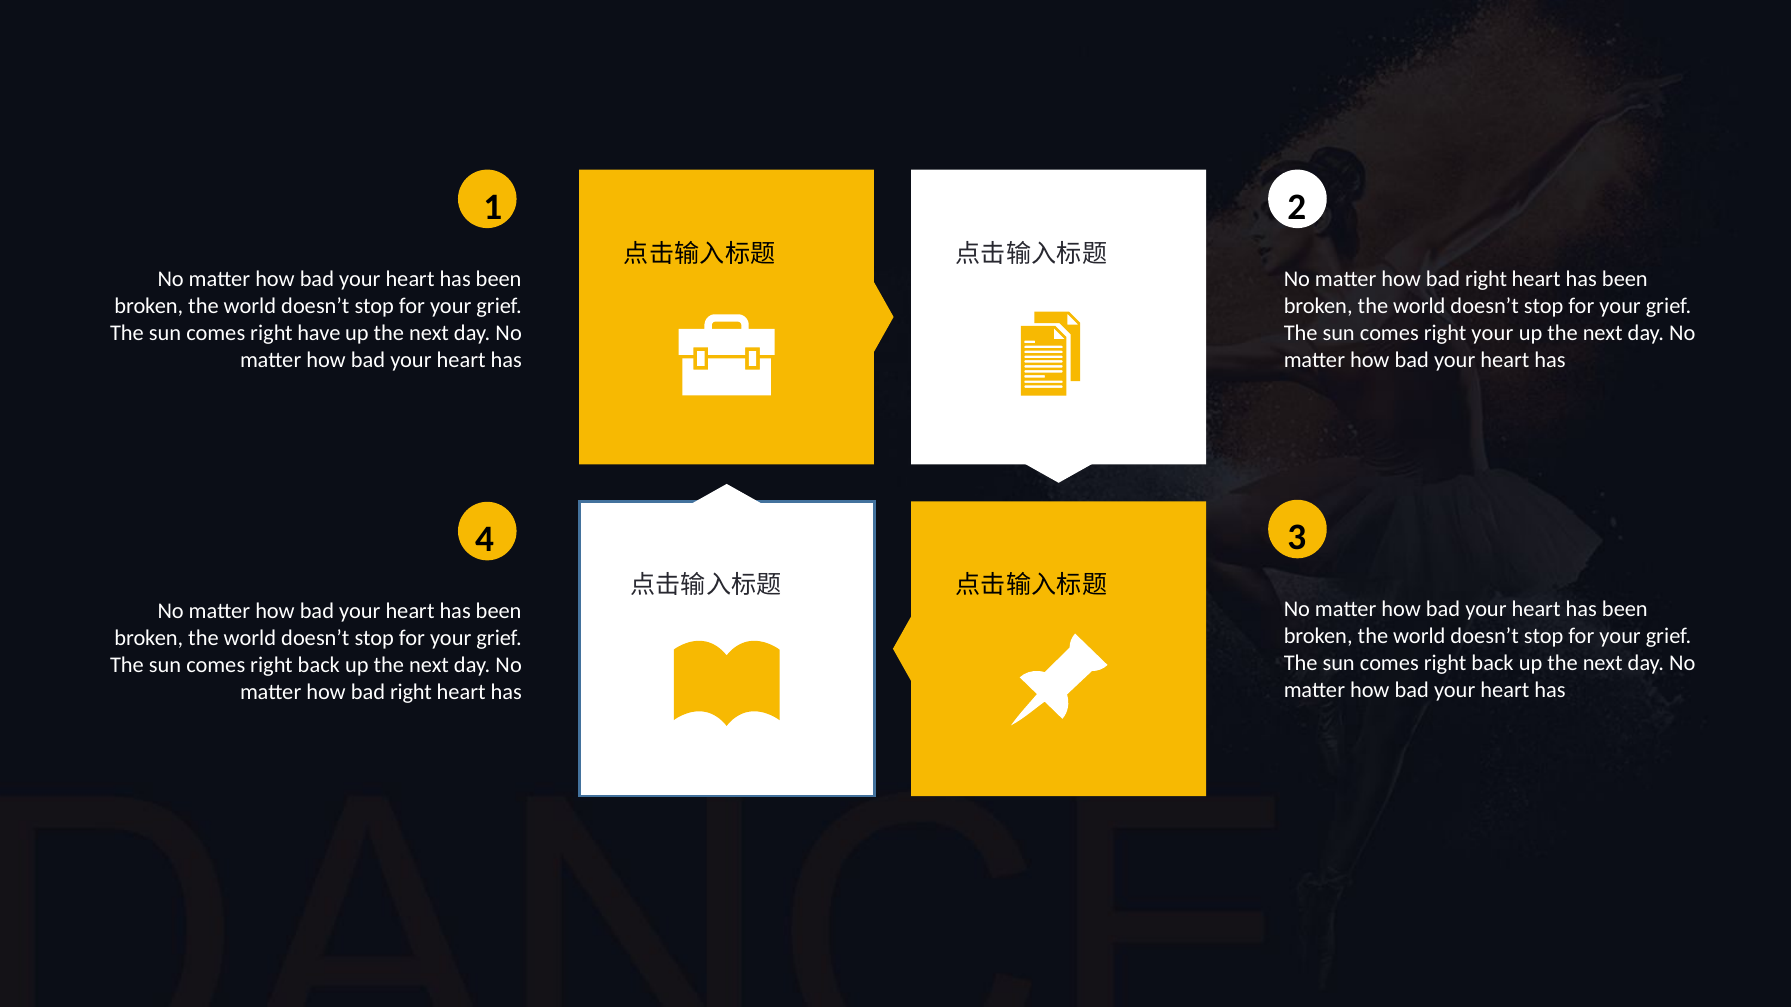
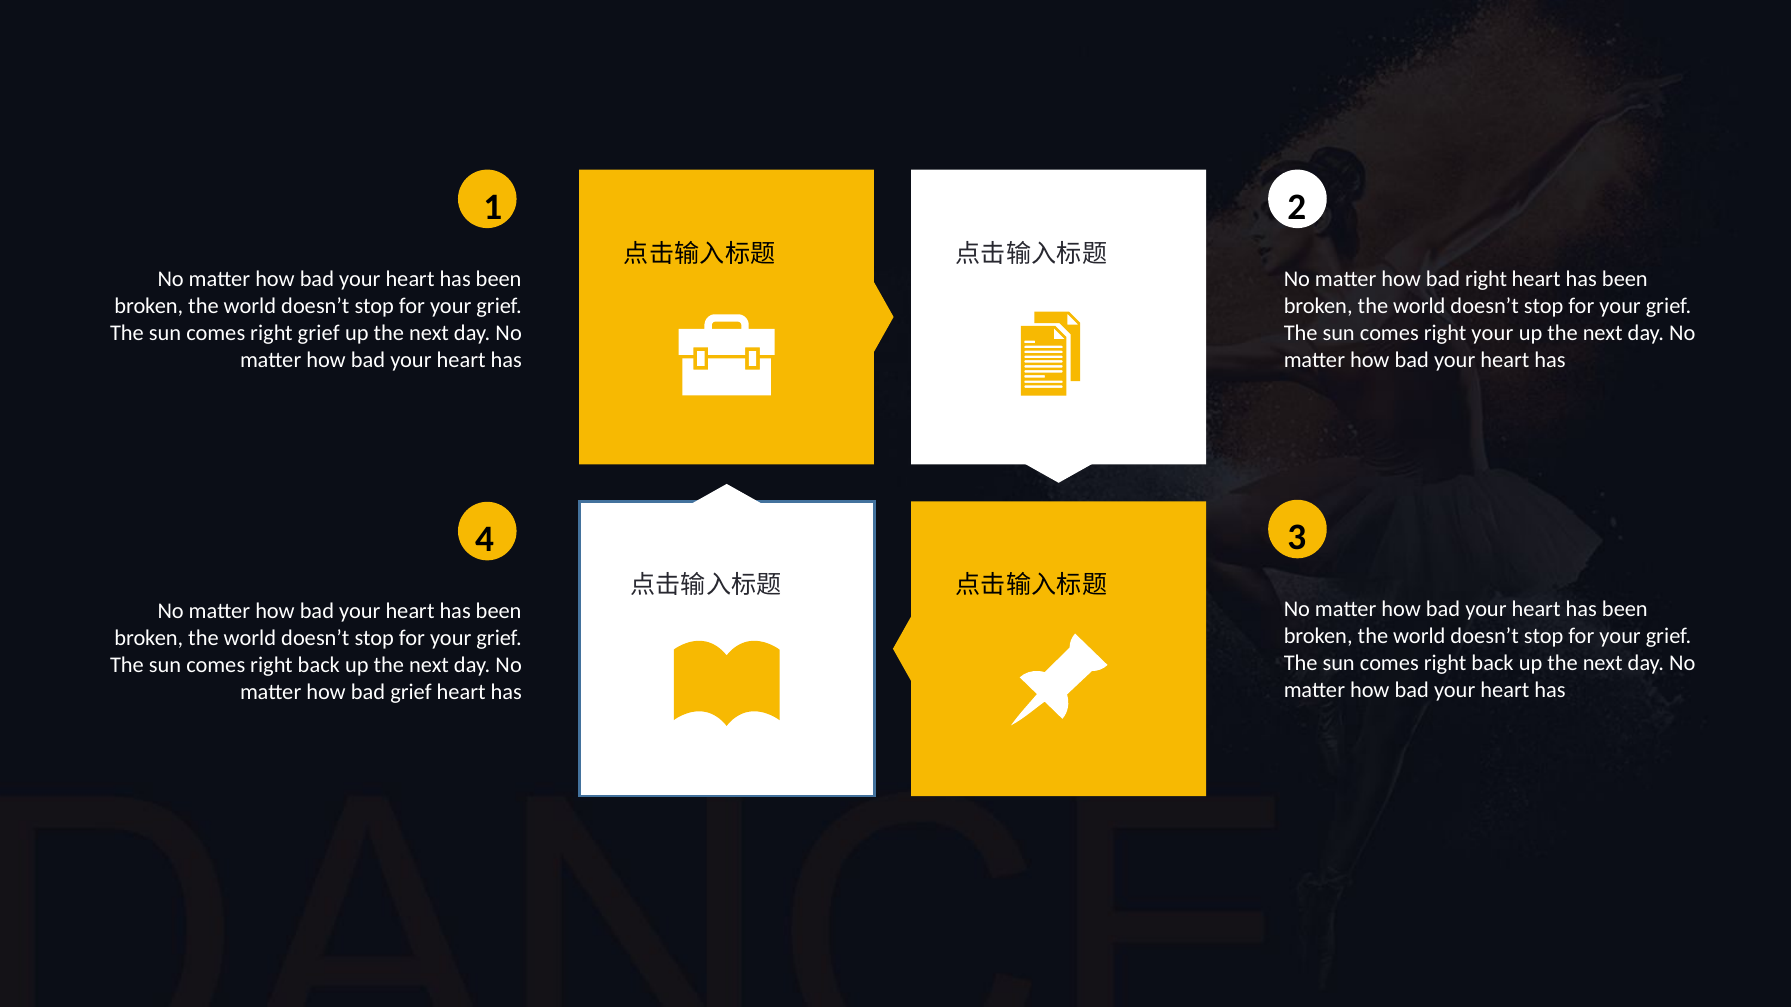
right have: have -> grief (319, 333)
right: right -> grief (411, 692)
